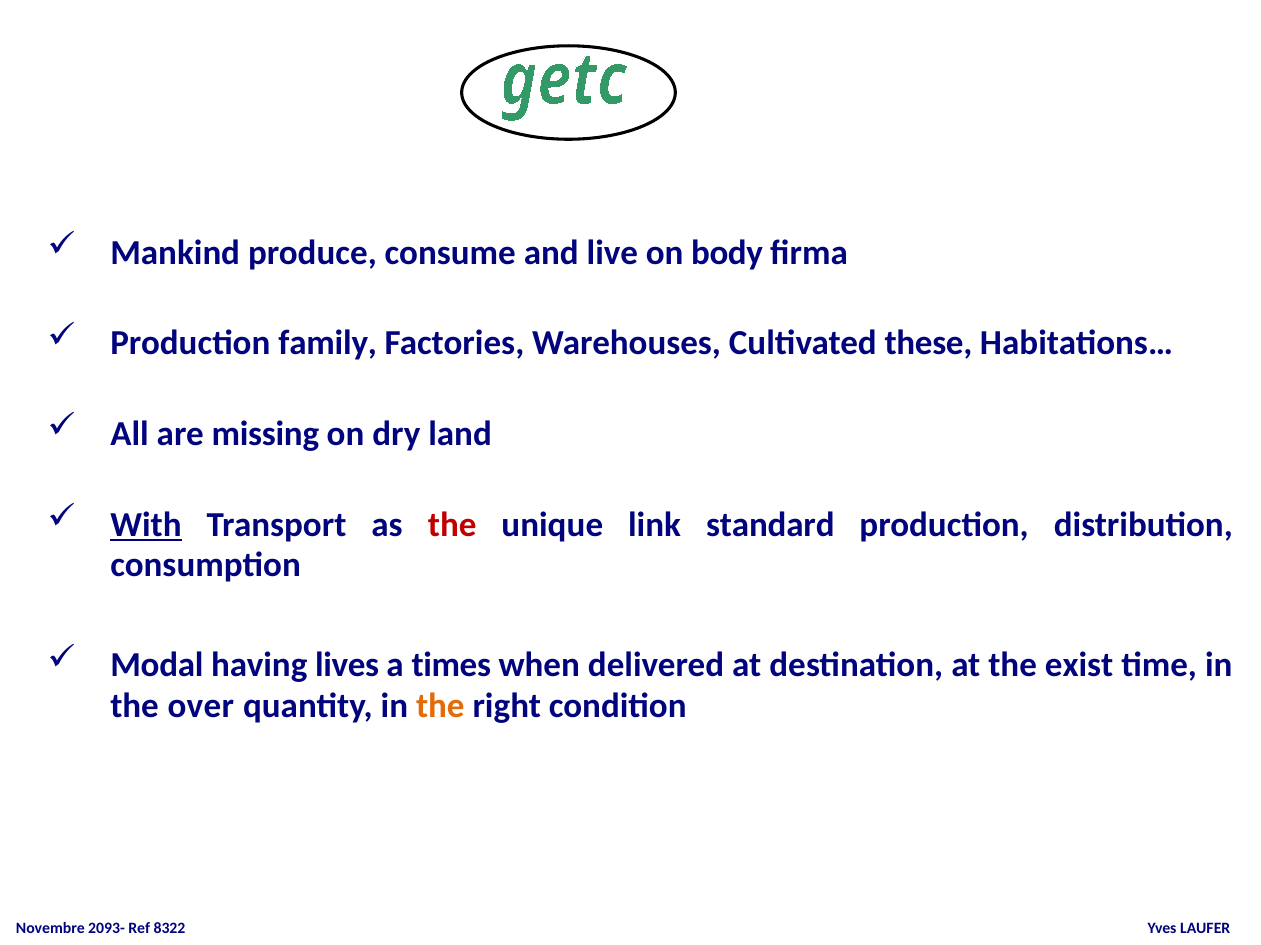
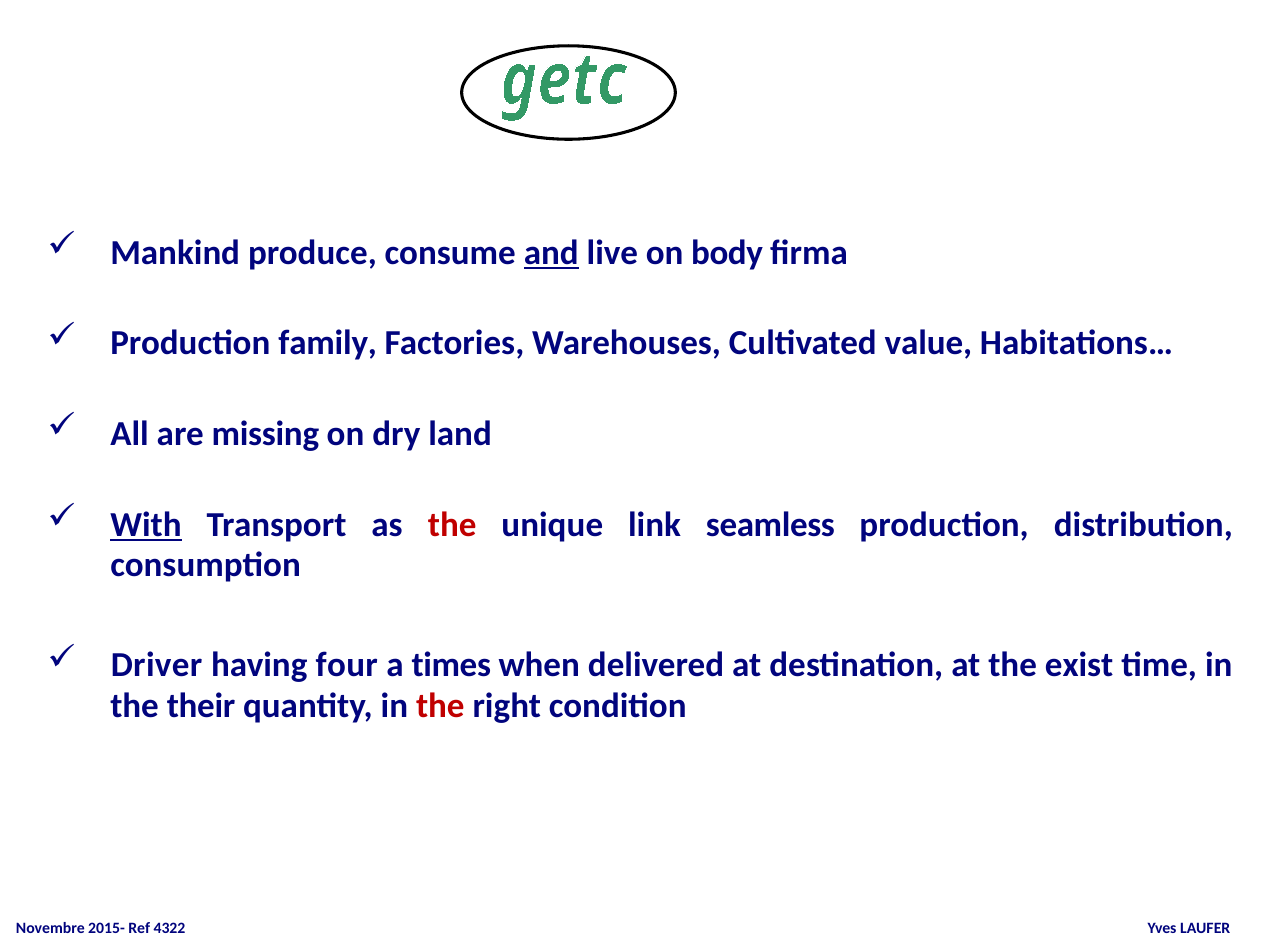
and underline: none -> present (551, 253)
these: these -> value (928, 343)
standard: standard -> seamless (770, 525)
Modal: Modal -> Driver (157, 666)
lives: lives -> four (347, 666)
over: over -> their (201, 706)
the colour: orange -> red (440, 706)
2093-: 2093- -> 2015- (107, 929)
8322: 8322 -> 4322 (169, 929)
